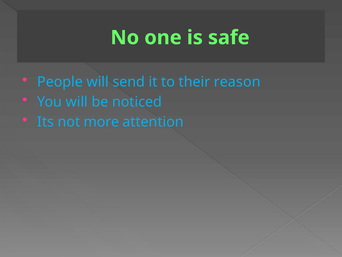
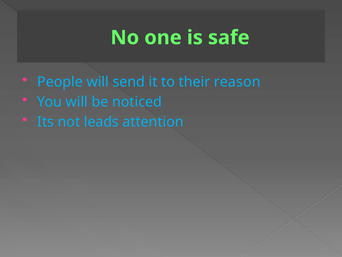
more: more -> leads (101, 122)
